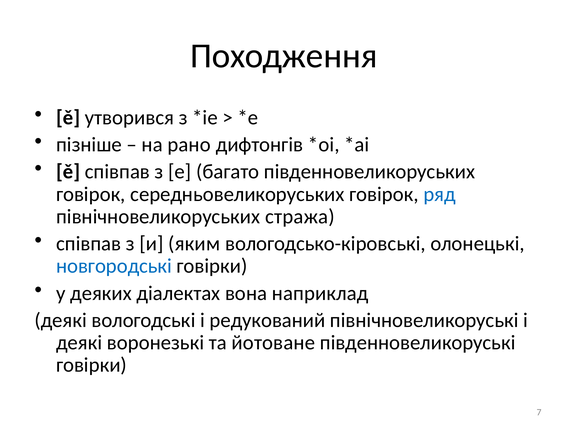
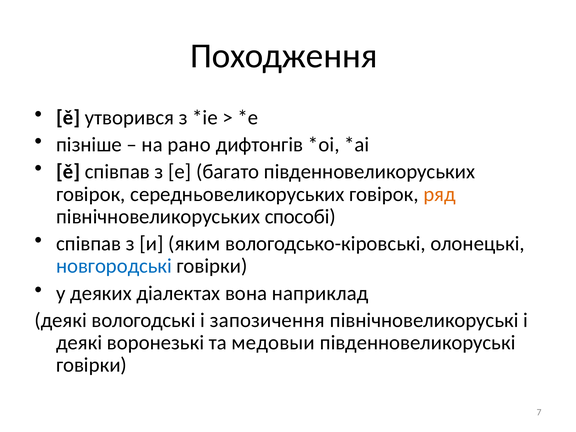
ряд colour: blue -> orange (440, 194)
стража: стража -> способі (300, 217)
редукований: редукований -> запозичення (267, 320)
йотоване: йотоване -> медовыи (273, 343)
